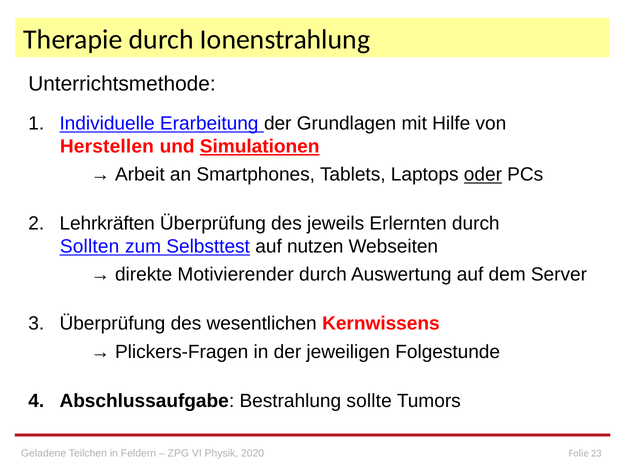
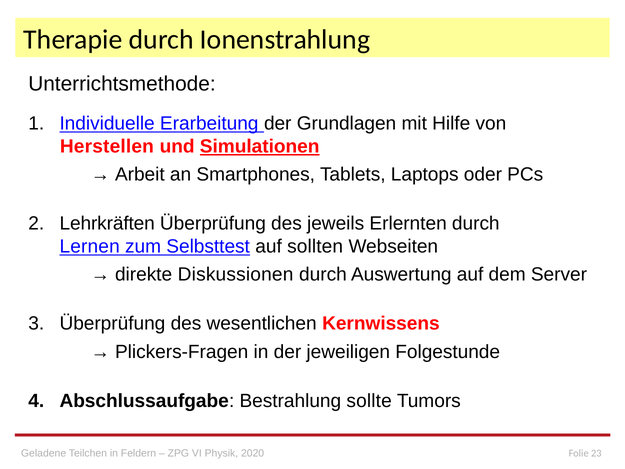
oder underline: present -> none (483, 175)
Sollten: Sollten -> Lernen (90, 246)
nutzen: nutzen -> sollten (315, 246)
Motivierender: Motivierender -> Diskussionen (236, 275)
